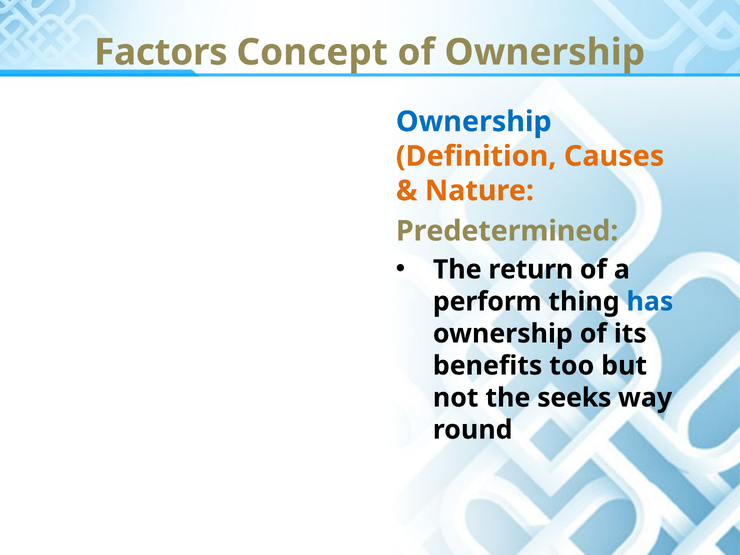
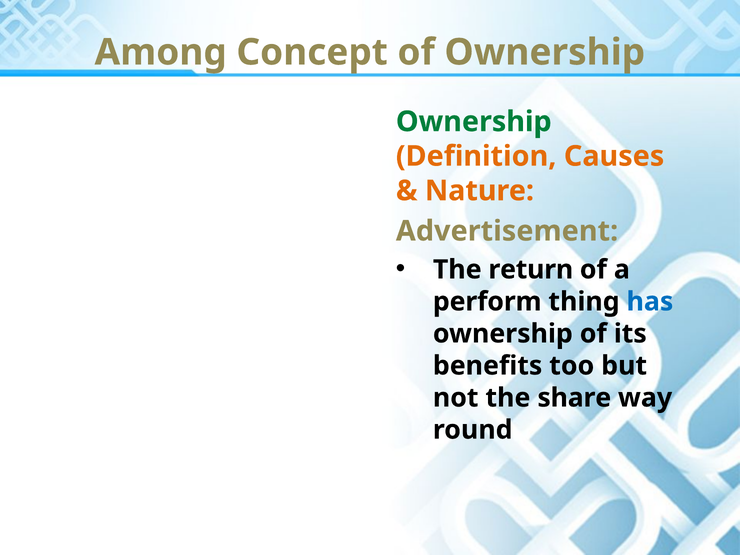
Factors: Factors -> Among (161, 52)
Ownership colour: blue -> green (474, 122)
Predetermined: Predetermined -> Advertisement (507, 231)
seeks: seeks -> share (574, 398)
